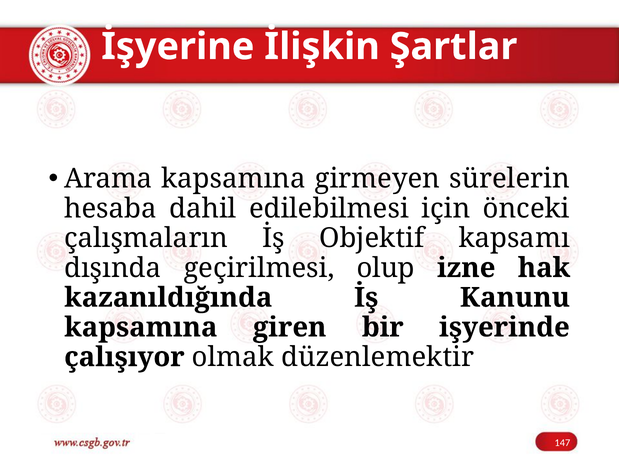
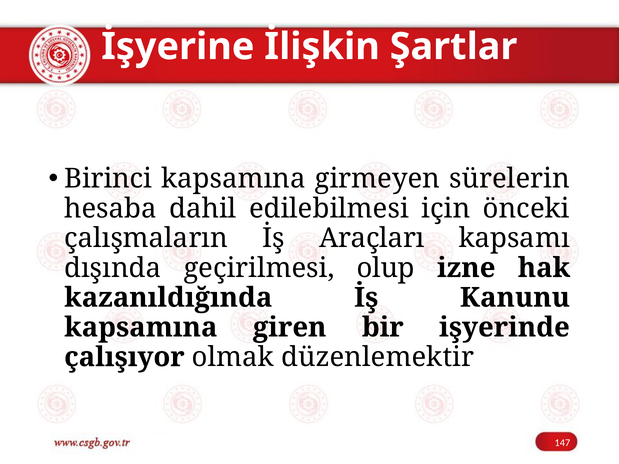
Arama: Arama -> Birinci (108, 179)
Objektif: Objektif -> Araçları (372, 238)
